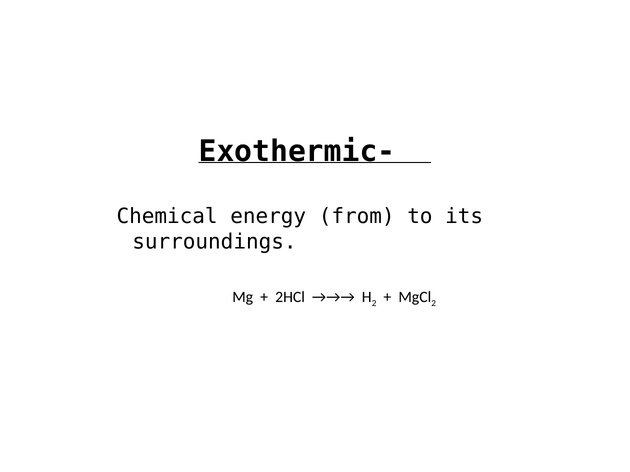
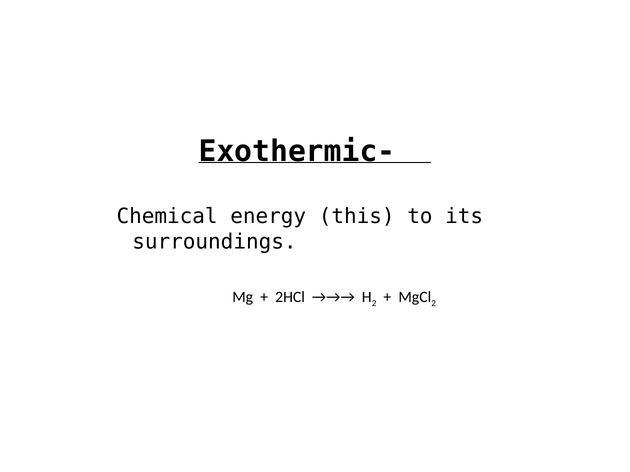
from: from -> this (357, 217)
